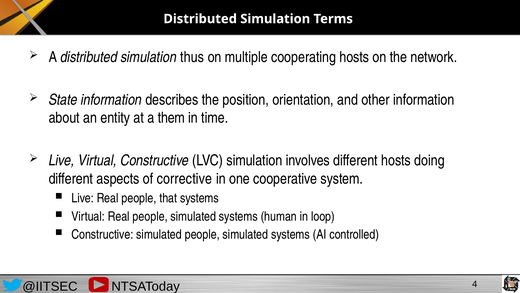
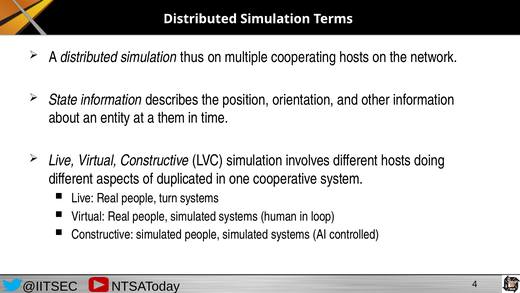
corrective: corrective -> duplicated (185, 178)
that: that -> turn (168, 198)
